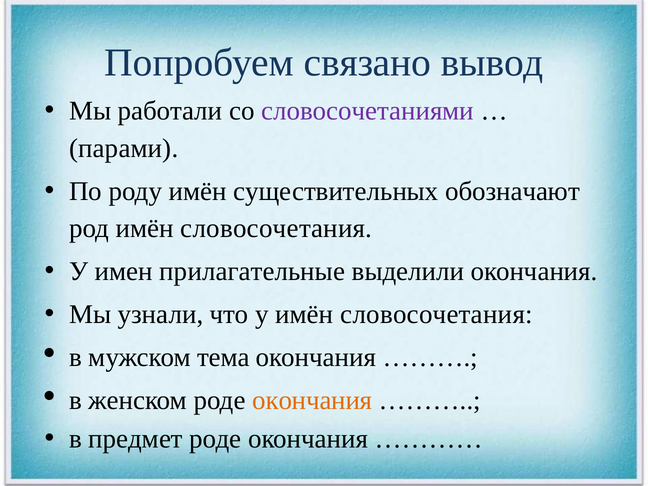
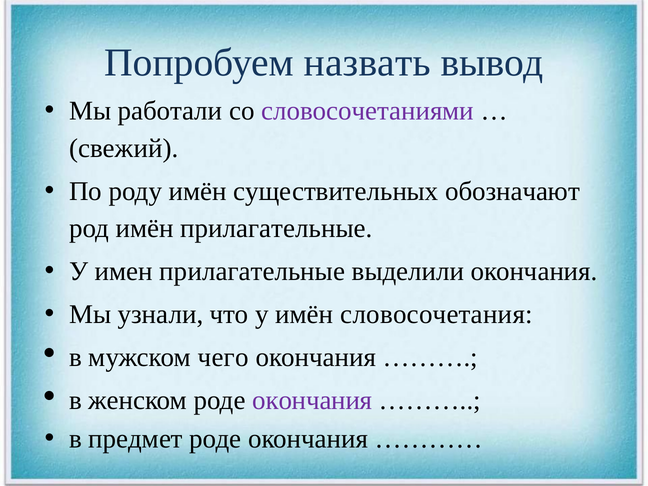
связано: связано -> назвать (367, 63)
парами: парами -> свежий (124, 148)
род имён словосочетания: словосочетания -> прилагательные (276, 229)
тема: тема -> чего (223, 358)
окончания colour: orange -> purple (312, 401)
